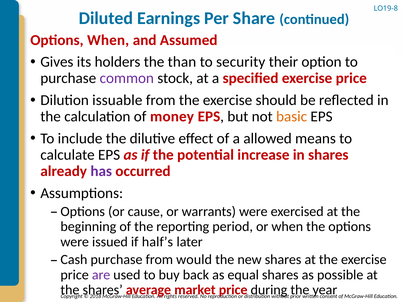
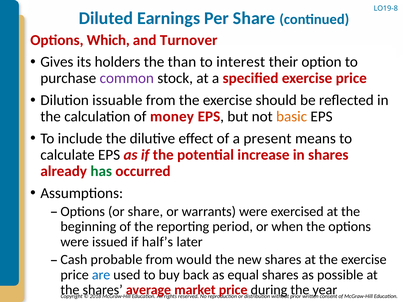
Options When: When -> Which (108, 40)
Assumed: Assumed -> Turnover (189, 40)
security: security -> interest (241, 62)
allowed: allowed -> present (267, 139)
has colour: purple -> green (101, 171)
or cause: cause -> share (145, 212)
Cash purchase: purchase -> probable (116, 260)
are colour: purple -> blue (101, 275)
